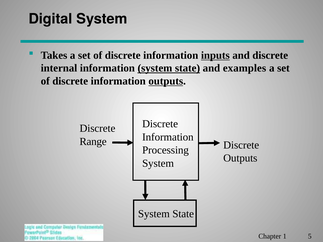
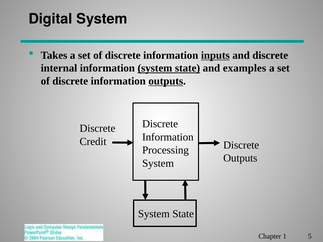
Range: Range -> Credit (93, 142)
